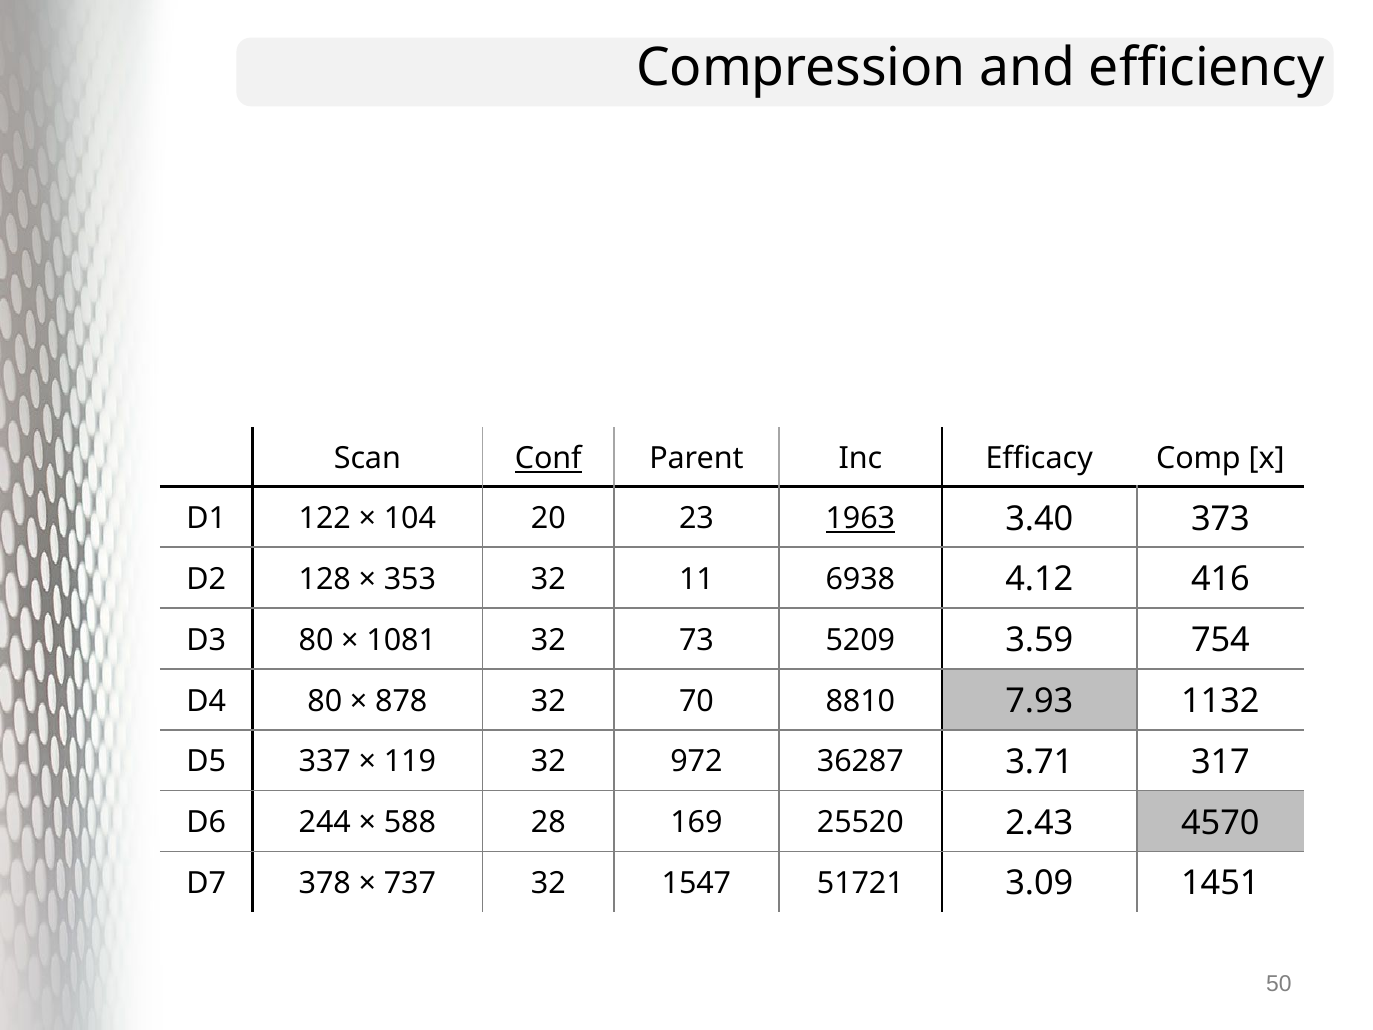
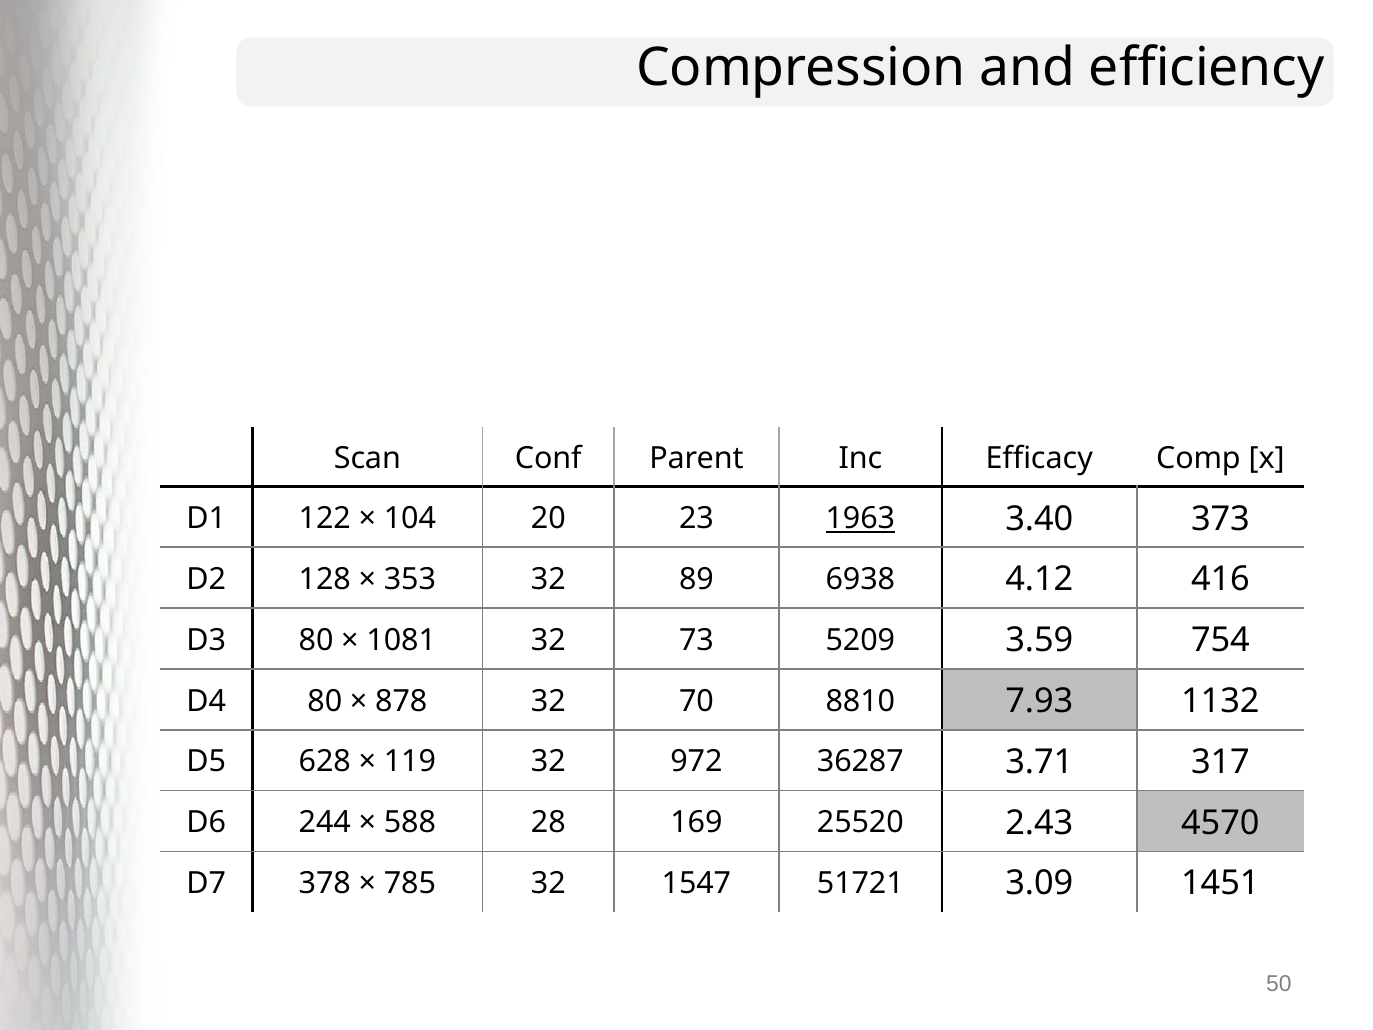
Conf underline: present -> none (548, 458)
11: 11 -> 89 (696, 579)
337: 337 -> 628 (325, 762)
737: 737 -> 785 (410, 883)
